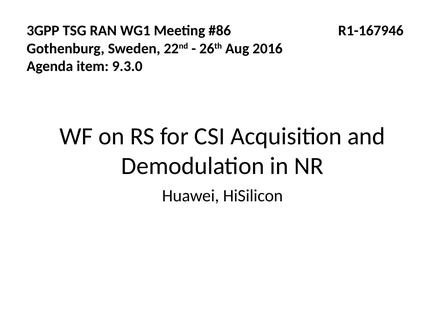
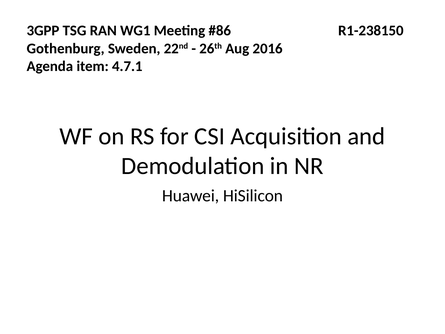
R1-167946: R1-167946 -> R1-238150 (371, 31)
9.3.0: 9.3.0 -> 4.7.1 (127, 66)
